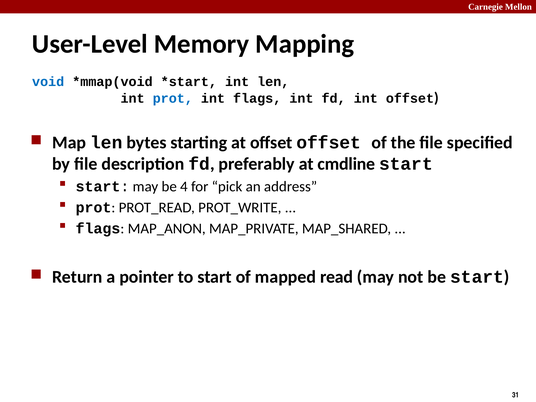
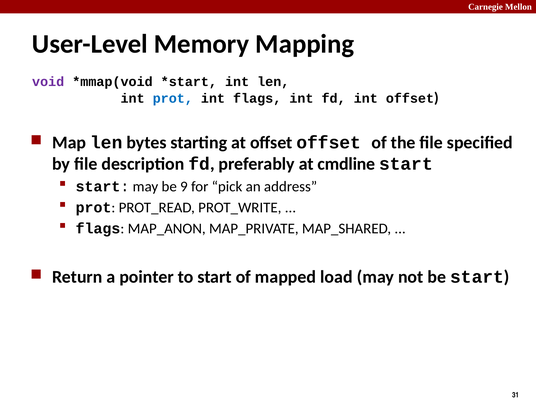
void colour: blue -> purple (48, 82)
4: 4 -> 9 (184, 187)
read: read -> load (336, 277)
